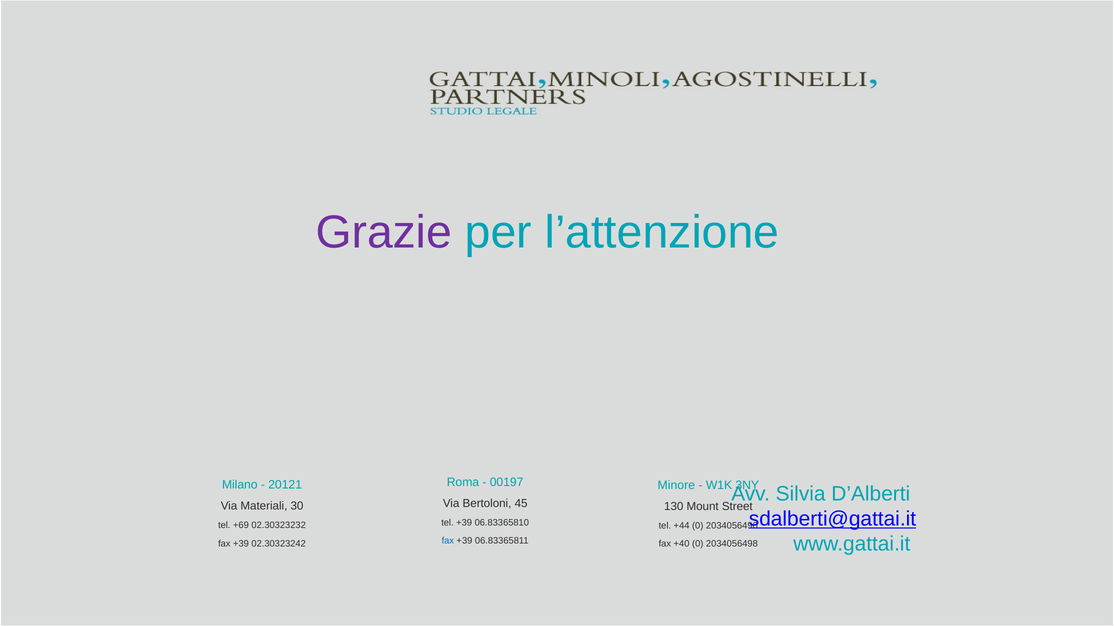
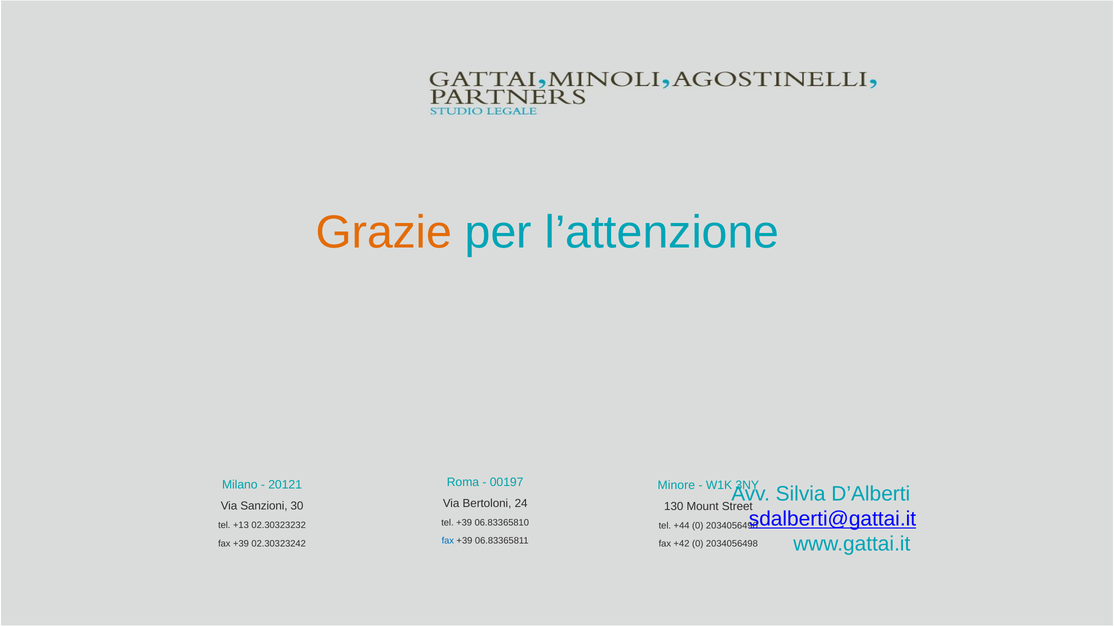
Grazie colour: purple -> orange (384, 233)
45: 45 -> 24 (521, 504)
Materiali: Materiali -> Sanzioni (264, 507)
+69: +69 -> +13 (241, 526)
+40: +40 -> +42 (682, 544)
